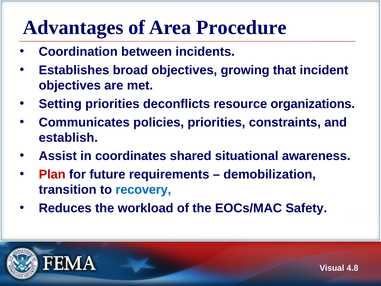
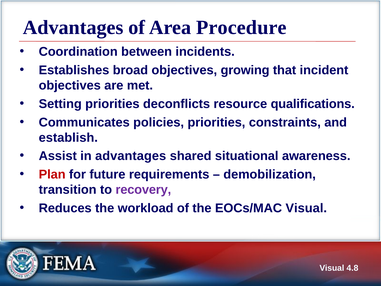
organizations: organizations -> qualifications (313, 104)
in coordinates: coordinates -> advantages (131, 156)
recovery colour: blue -> purple (143, 190)
EOCs/MAC Safety: Safety -> Visual (306, 208)
